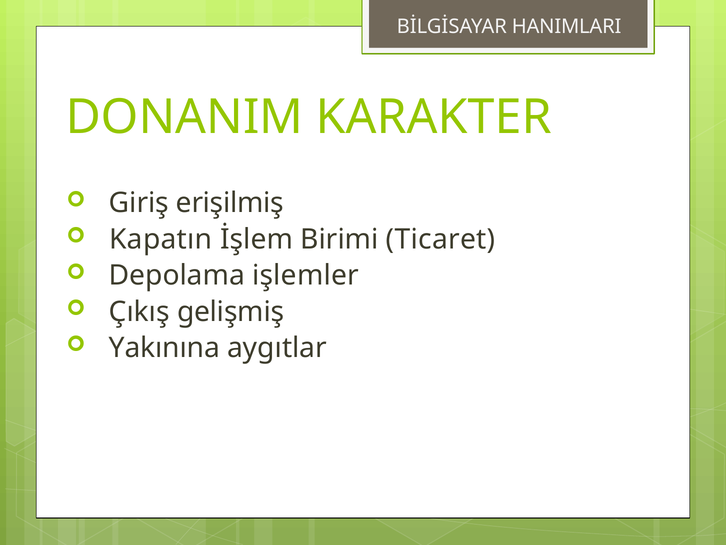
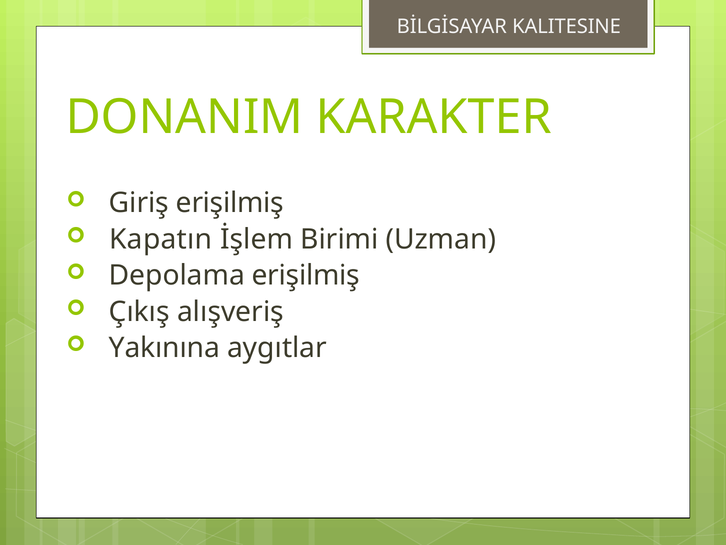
HANIMLARI: HANIMLARI -> KALITESINE (567, 26)
Ticaret: Ticaret -> Uzman (441, 239)
Depolama işlemler: işlemler -> erişilmiş (306, 275)
gelişmiş: gelişmiş -> alışveriş (230, 311)
